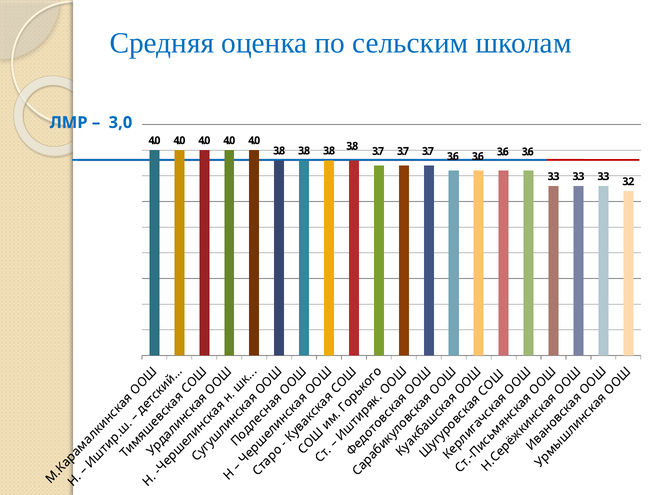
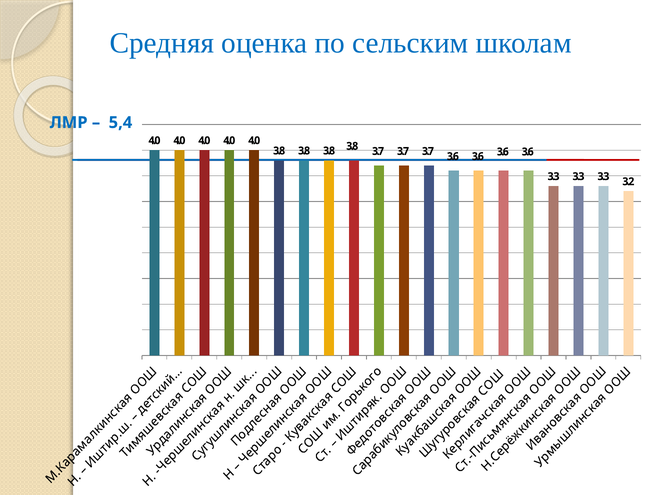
3,0: 3,0 -> 5,4 (120, 123)
